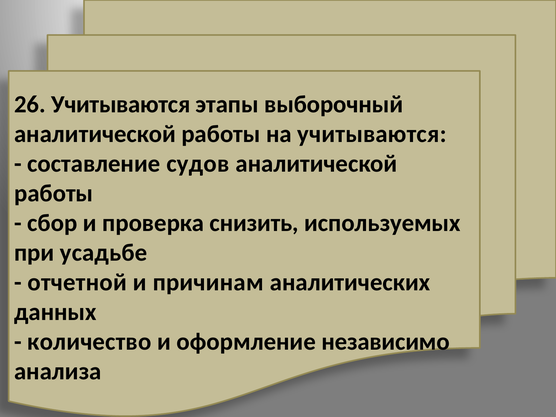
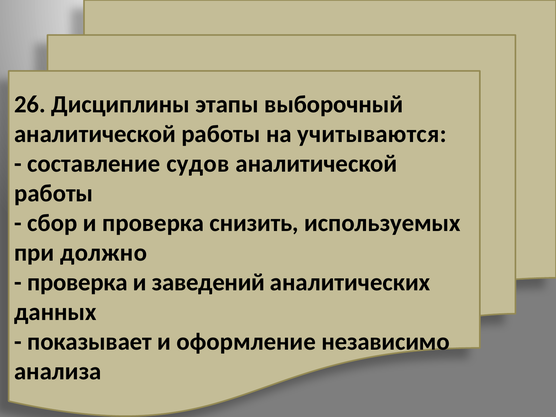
26 Учитываются: Учитываются -> Дисциплины (121, 104)
усадьбе: усадьбе -> должно (104, 253)
отчетной: отчетной -> проверка (77, 282)
причинам: причинам -> заведений (208, 282)
количество: количество -> показывает (89, 342)
